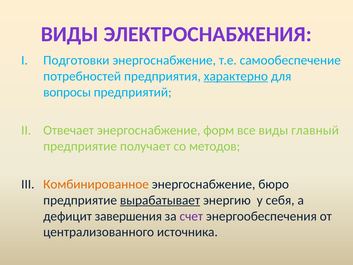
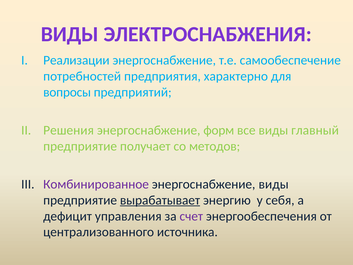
Подготовки: Подготовки -> Реализации (76, 60)
характерно underline: present -> none (236, 76)
Отвечает: Отвечает -> Решения (69, 130)
Комбинированное colour: orange -> purple (96, 184)
энергоснабжение бюро: бюро -> виды (274, 184)
завершения: завершения -> управления (128, 216)
